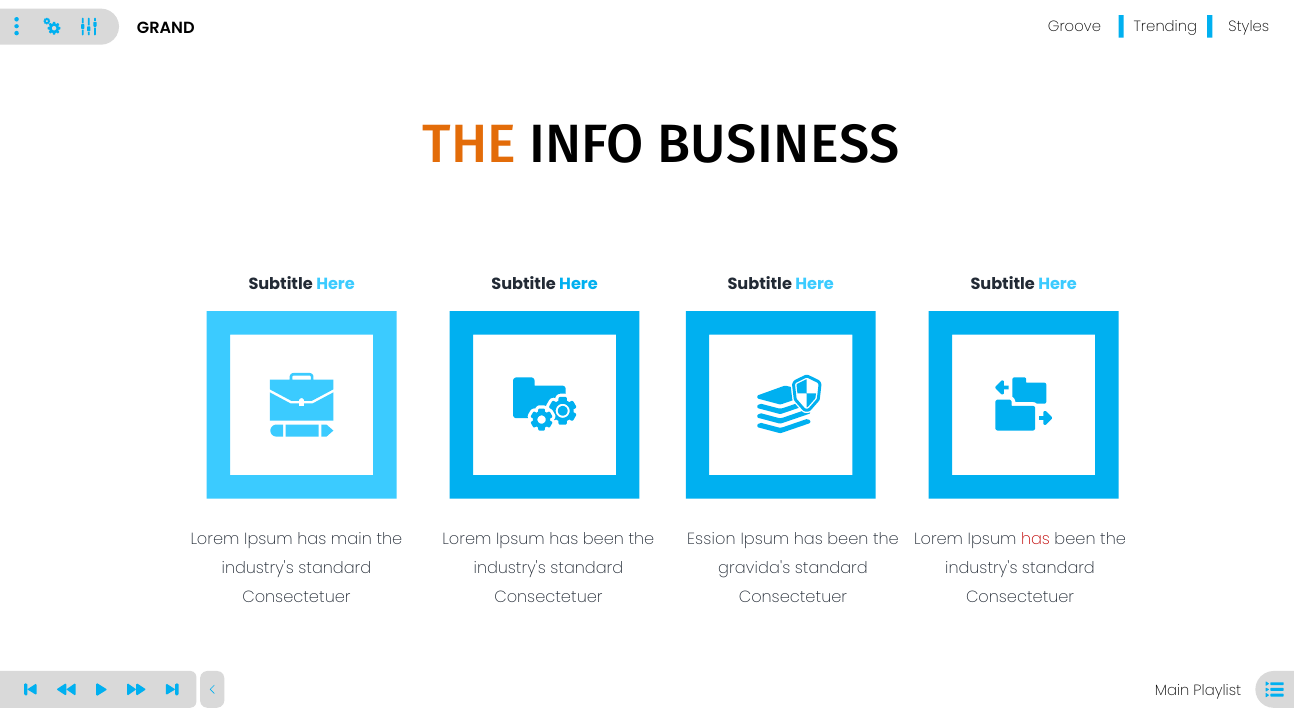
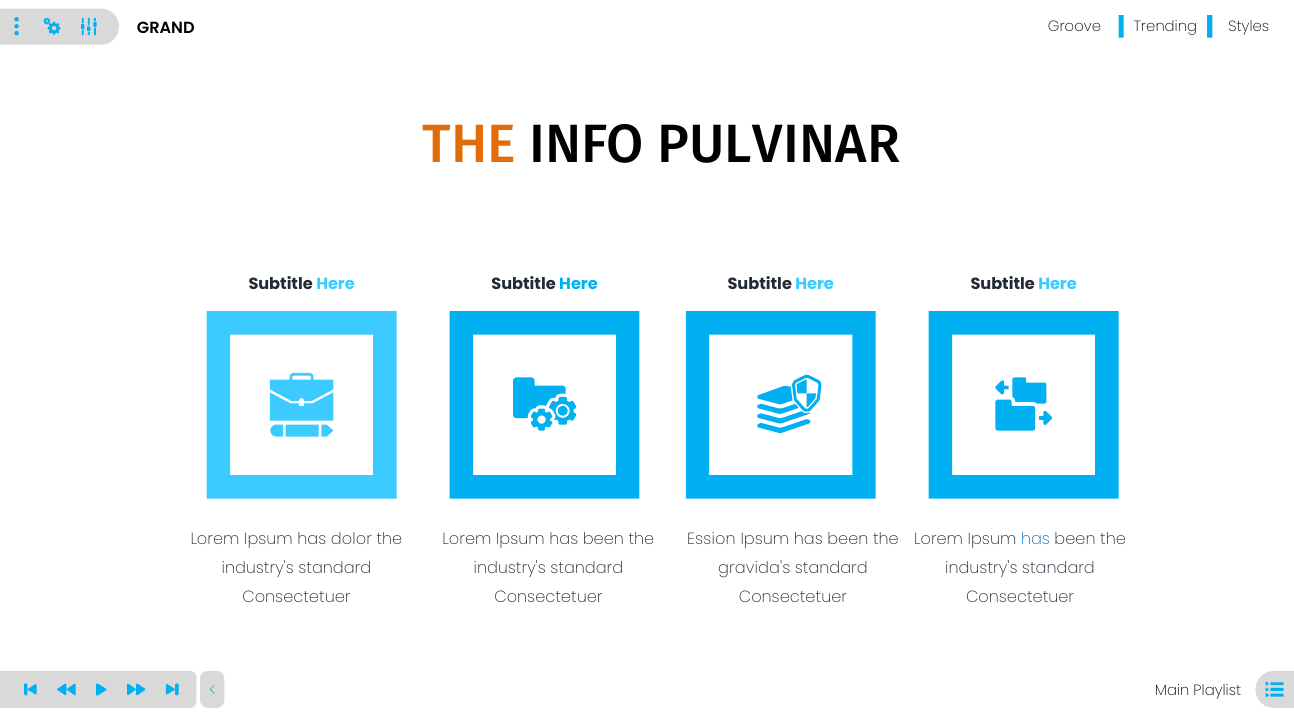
BUSINESS: BUSINESS -> PULVINAR (779, 145)
has main: main -> dolor (351, 539)
has colour: red -> blue (1035, 539)
